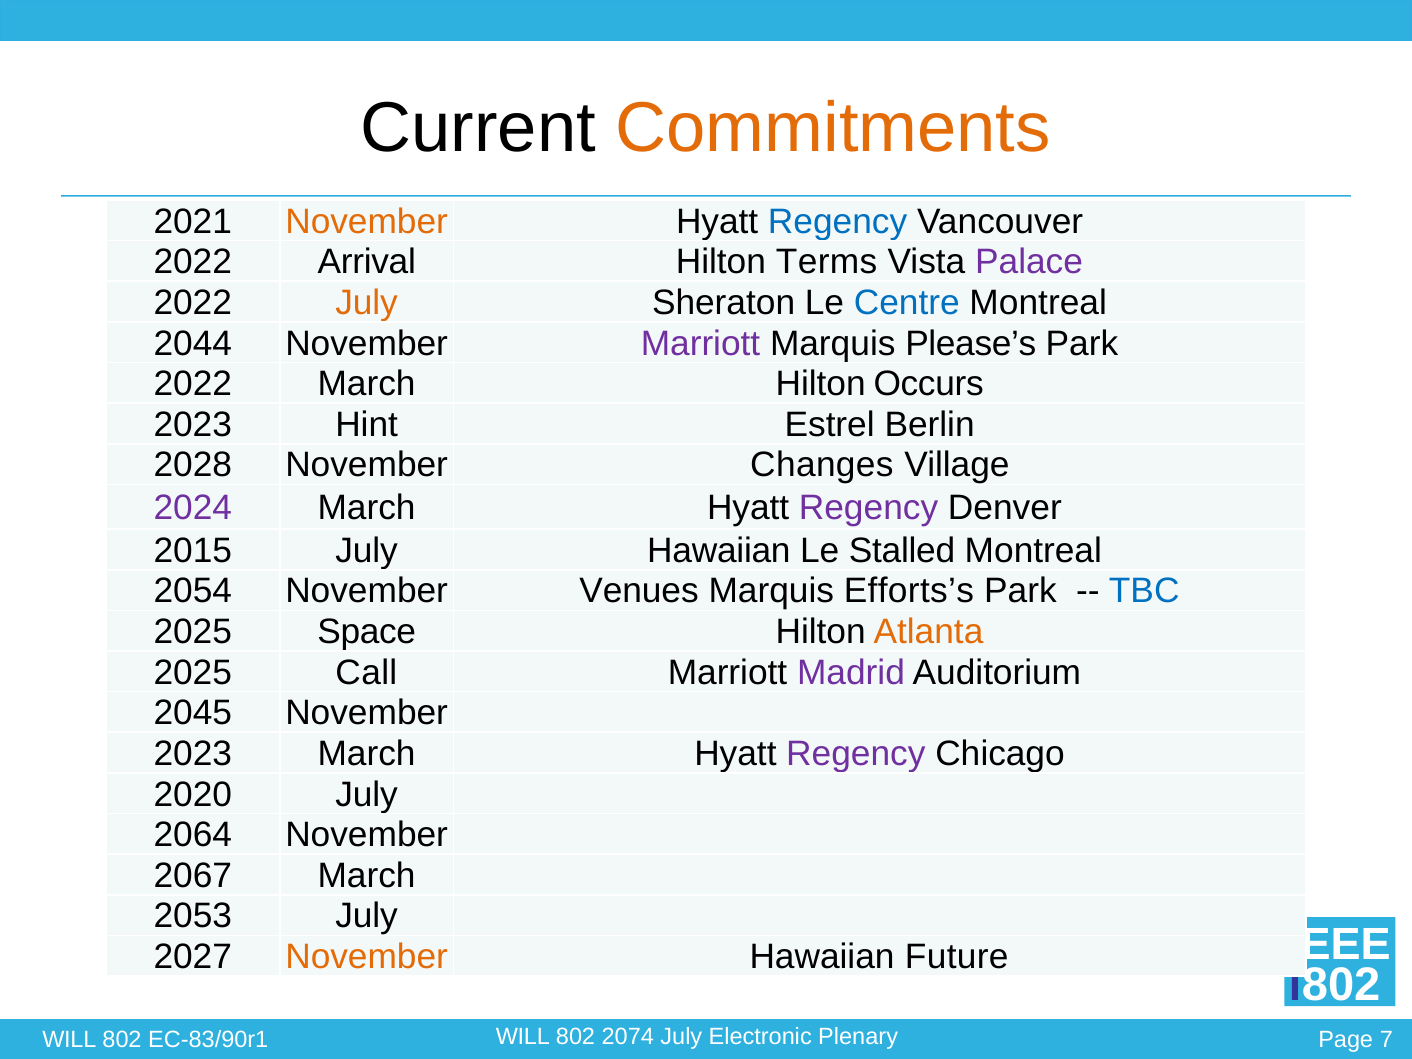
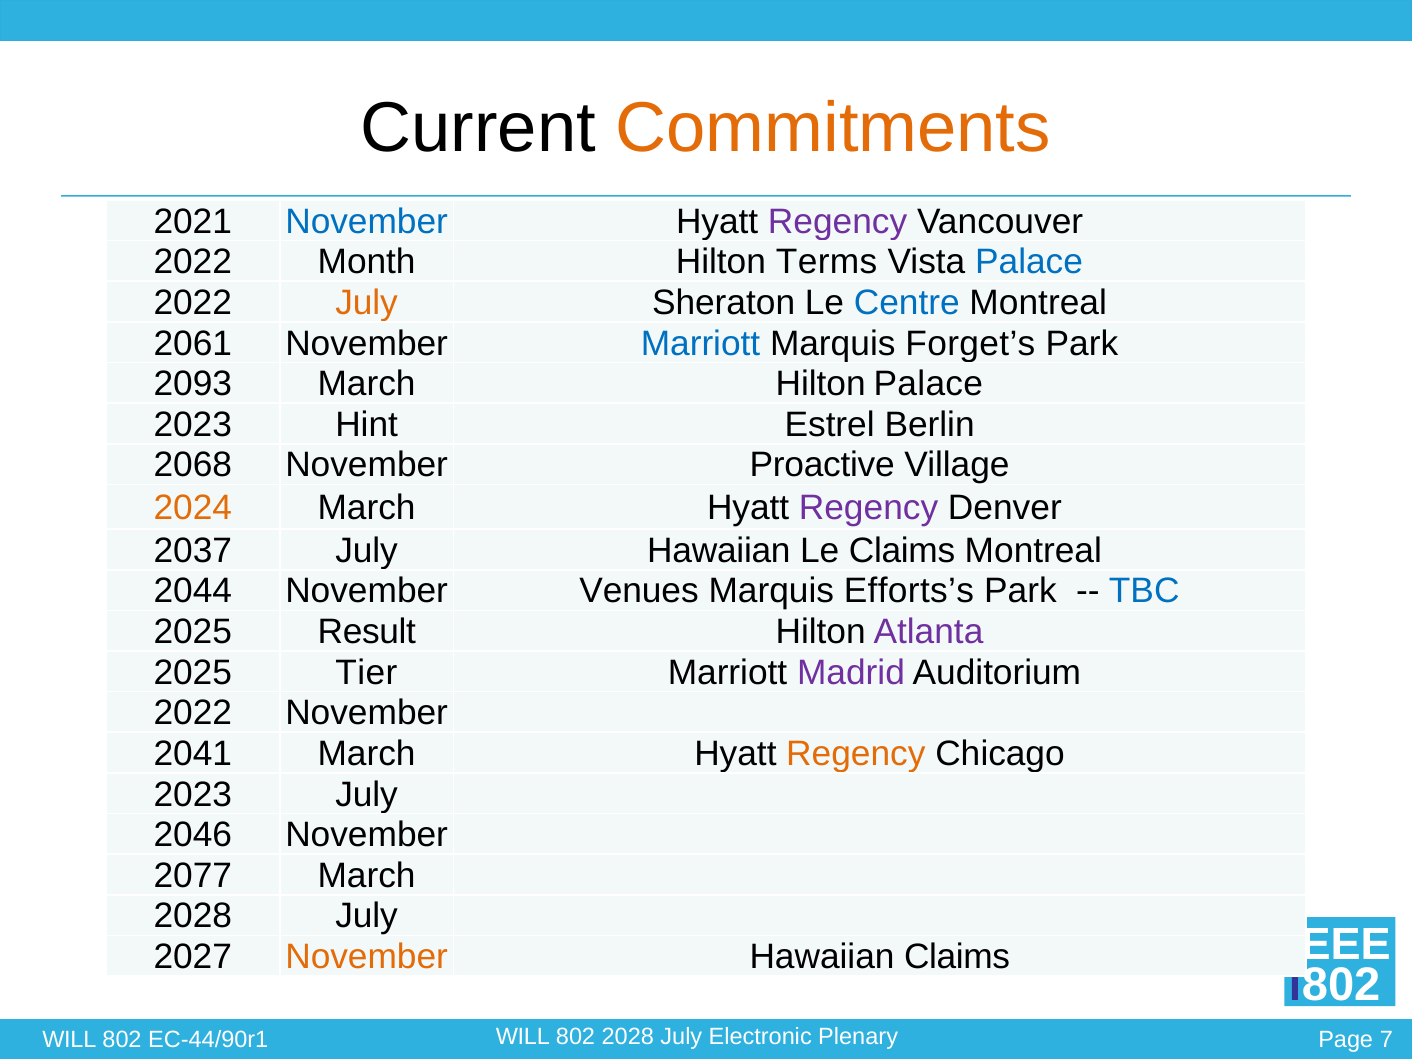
November colour: orange -> blue (367, 221)
Regency colour: blue -> purple (838, 221)
Arrival: Arrival -> Month (367, 262)
Palace colour: purple -> blue (1029, 262)
2044: 2044 -> 2061 (193, 343)
Marriott colour: purple -> blue (700, 343)
Please’s: Please’s -> Forget’s (970, 343)
2022: 2022 -> 2093 (193, 384)
Hilton Occurs: Occurs -> Palace (928, 384)
2028: 2028 -> 2068 (193, 465)
Changes: Changes -> Proactive (822, 465)
2024 colour: purple -> orange (193, 508)
2015: 2015 -> 2037 (193, 551)
Le Stalled: Stalled -> Claims (902, 551)
2054: 2054 -> 2044 (193, 591)
Space: Space -> Result (367, 632)
Atlanta colour: orange -> purple (928, 632)
Call: Call -> Tier (366, 672)
2045: 2045 -> 2022 (193, 713)
2023: 2023 -> 2041 (193, 754)
Regency colour: purple -> orange (856, 754)
2020: 2020 -> 2023 (193, 794)
2064: 2064 -> 2046 (193, 835)
2067: 2067 -> 2077 (193, 876)
2053: 2053 -> 2028 (193, 916)
Hawaiian Future: Future -> Claims (957, 957)
802 2074: 2074 -> 2028 (628, 1037)
EC-83/90r1: EC-83/90r1 -> EC-44/90r1 (208, 1040)
